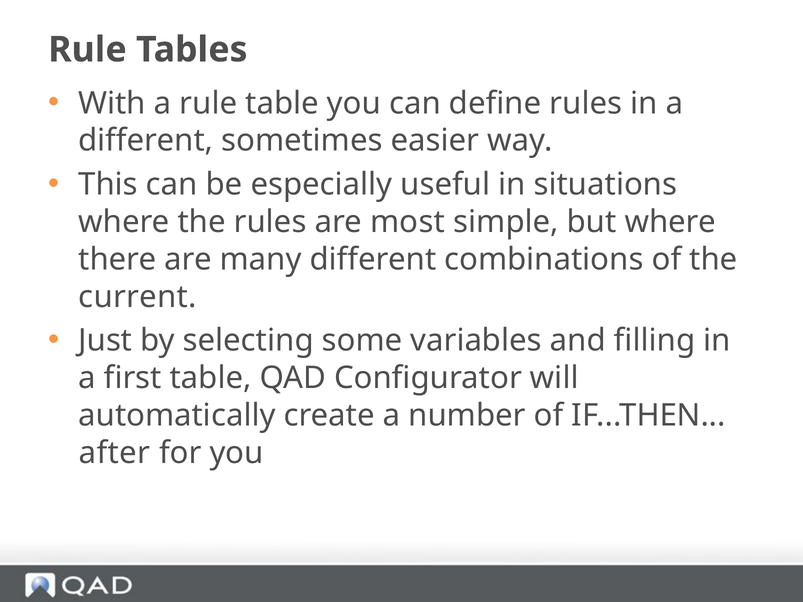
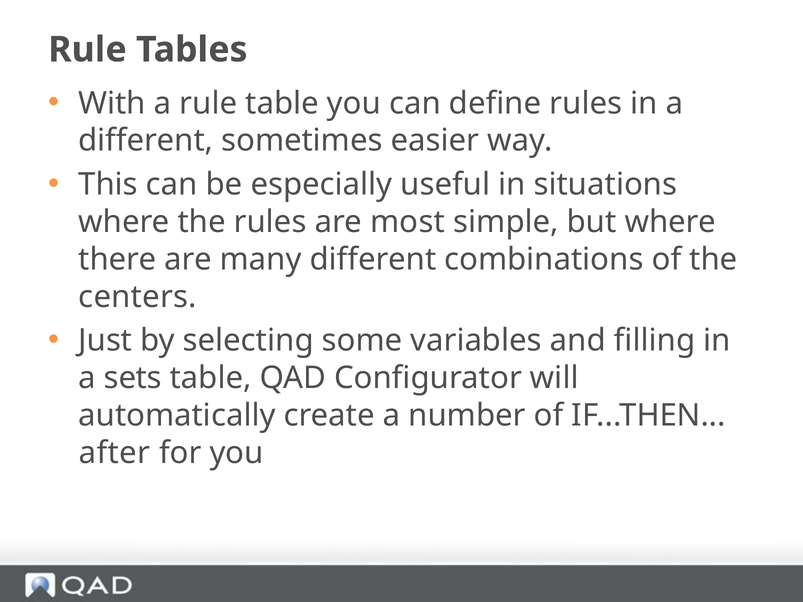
current: current -> centers (138, 297)
first: first -> sets (133, 378)
